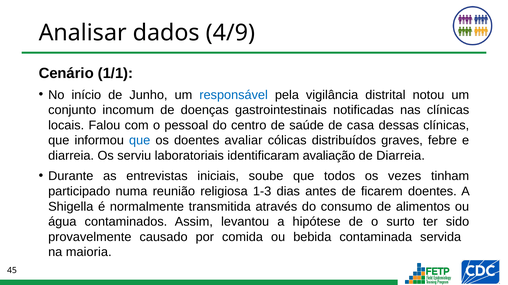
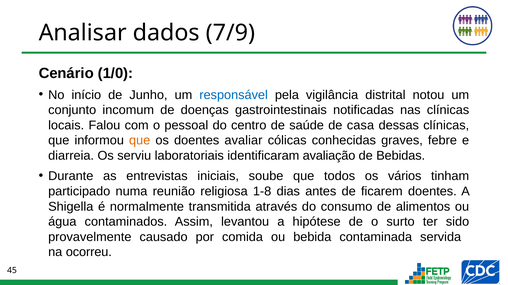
4/9: 4/9 -> 7/9 (230, 33)
1/1: 1/1 -> 1/0 (115, 73)
que colour: blue -> orange (140, 141)
distribuídos: distribuídos -> conhecidas (344, 141)
de Diarreia: Diarreia -> Bebidas (401, 156)
vezes: vezes -> vários (405, 177)
1-3: 1-3 -> 1-8 (262, 192)
maioria: maioria -> ocorreu (89, 253)
